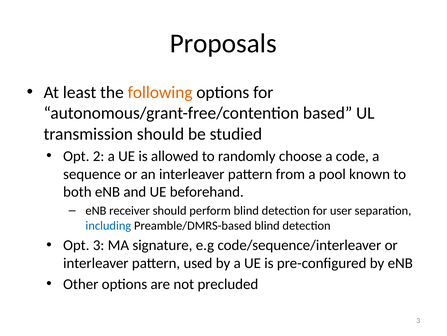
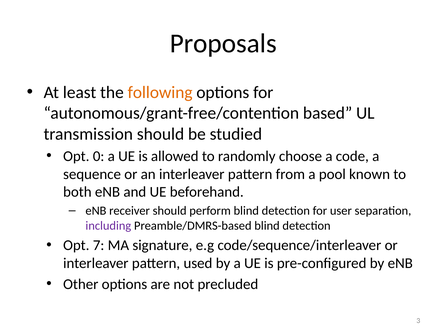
2: 2 -> 0 (99, 156)
including colour: blue -> purple (108, 225)
Opt 3: 3 -> 7 (99, 245)
